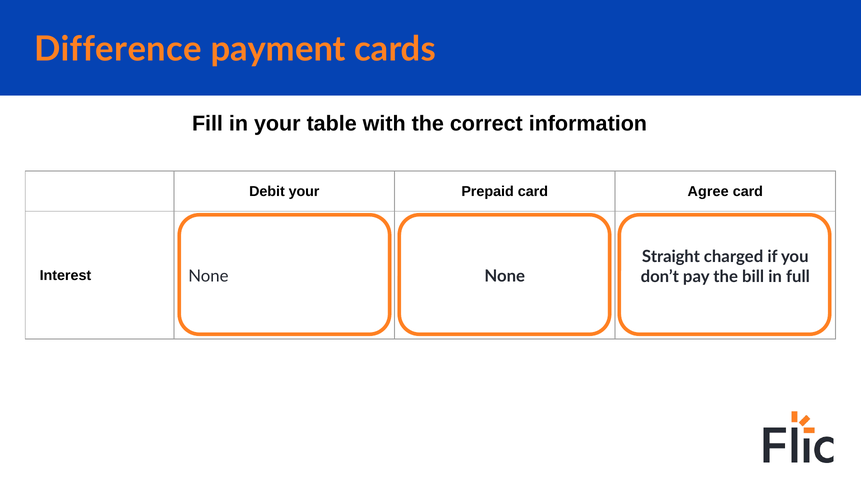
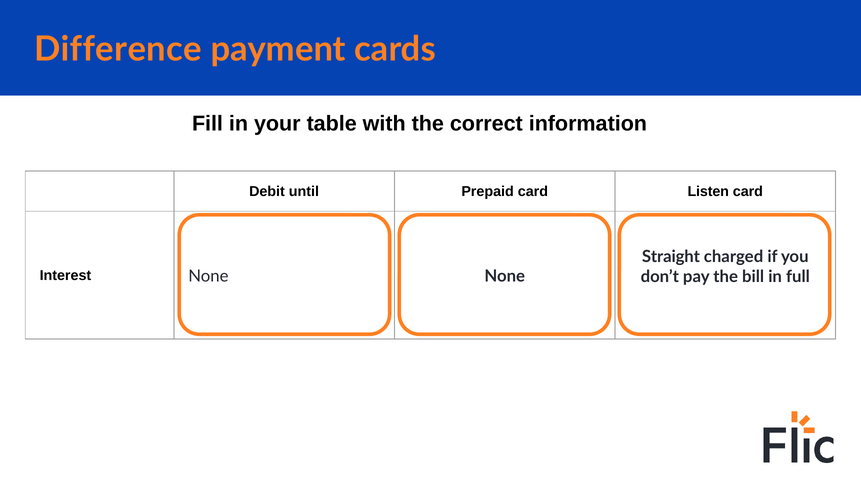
Debit your: your -> until (304, 191)
Agree: Agree -> Listen (708, 191)
